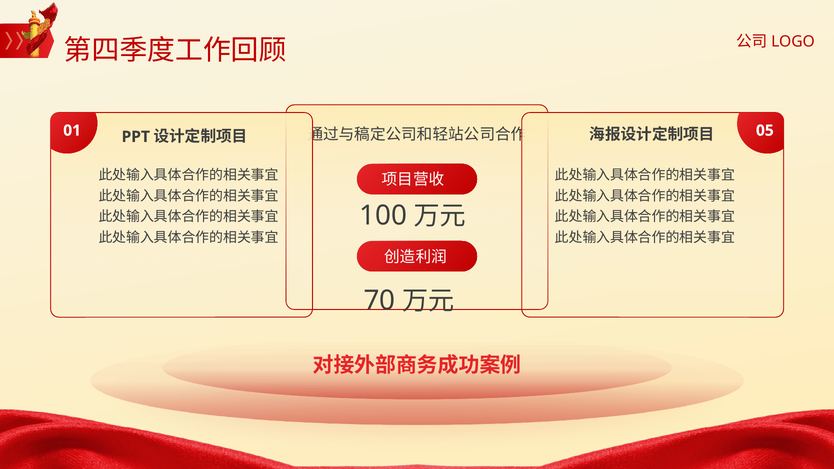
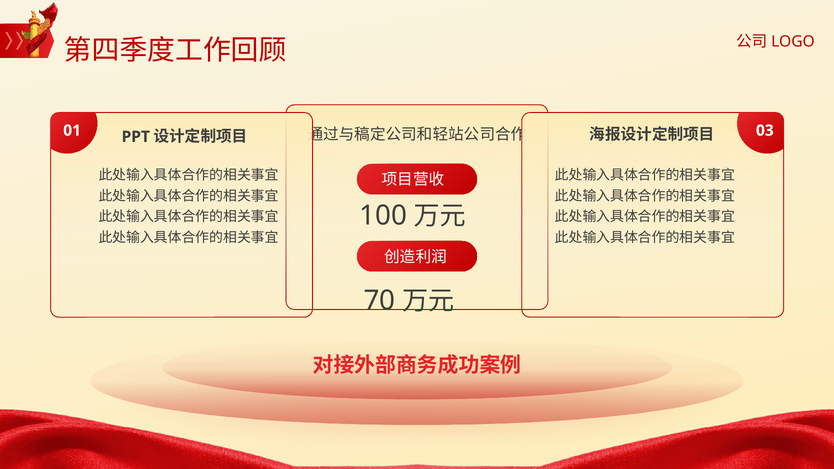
05: 05 -> 03 (765, 131)
